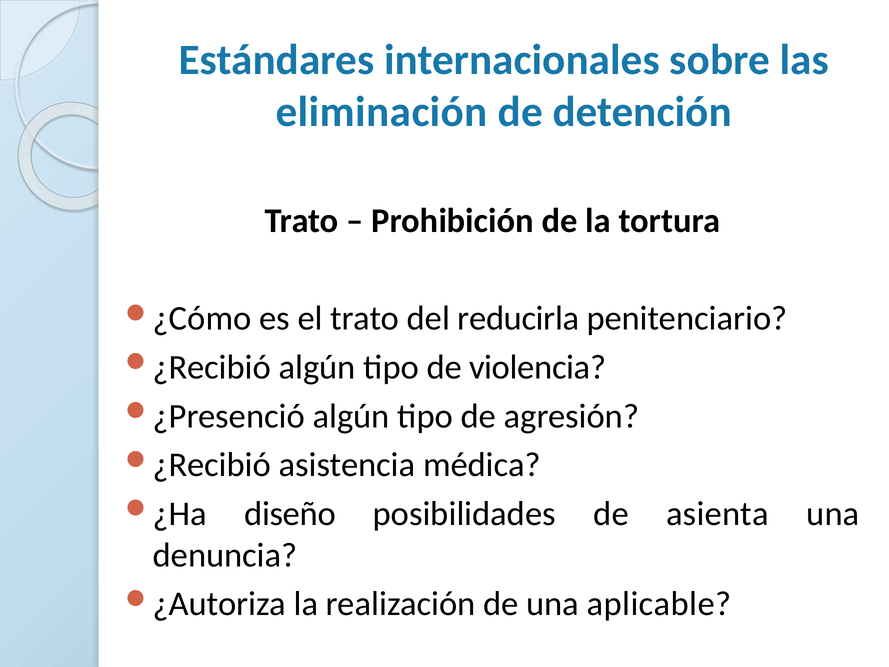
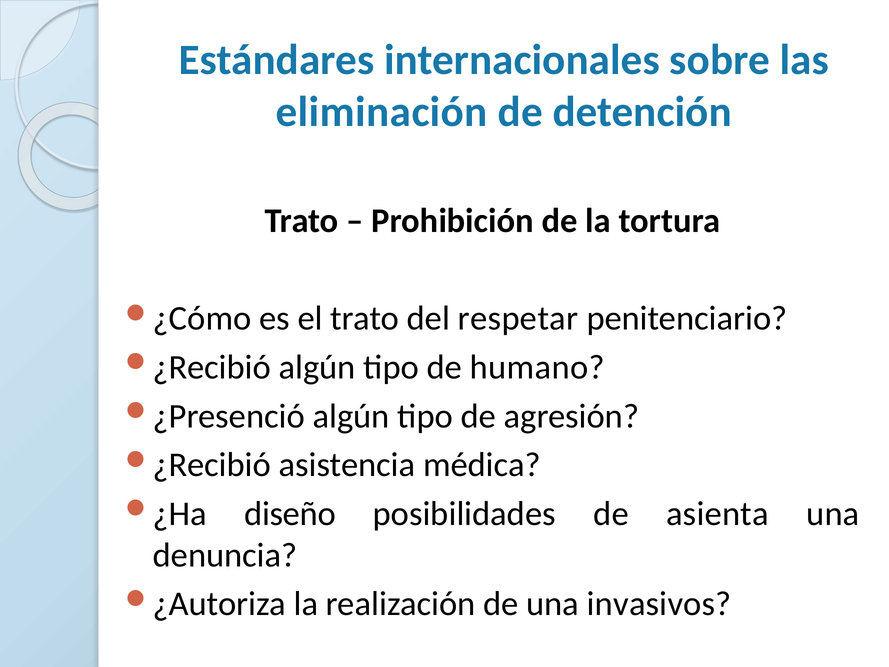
reducirla: reducirla -> respetar (518, 318)
violencia: violencia -> humano (537, 367)
aplicable: aplicable -> invasivos (659, 604)
